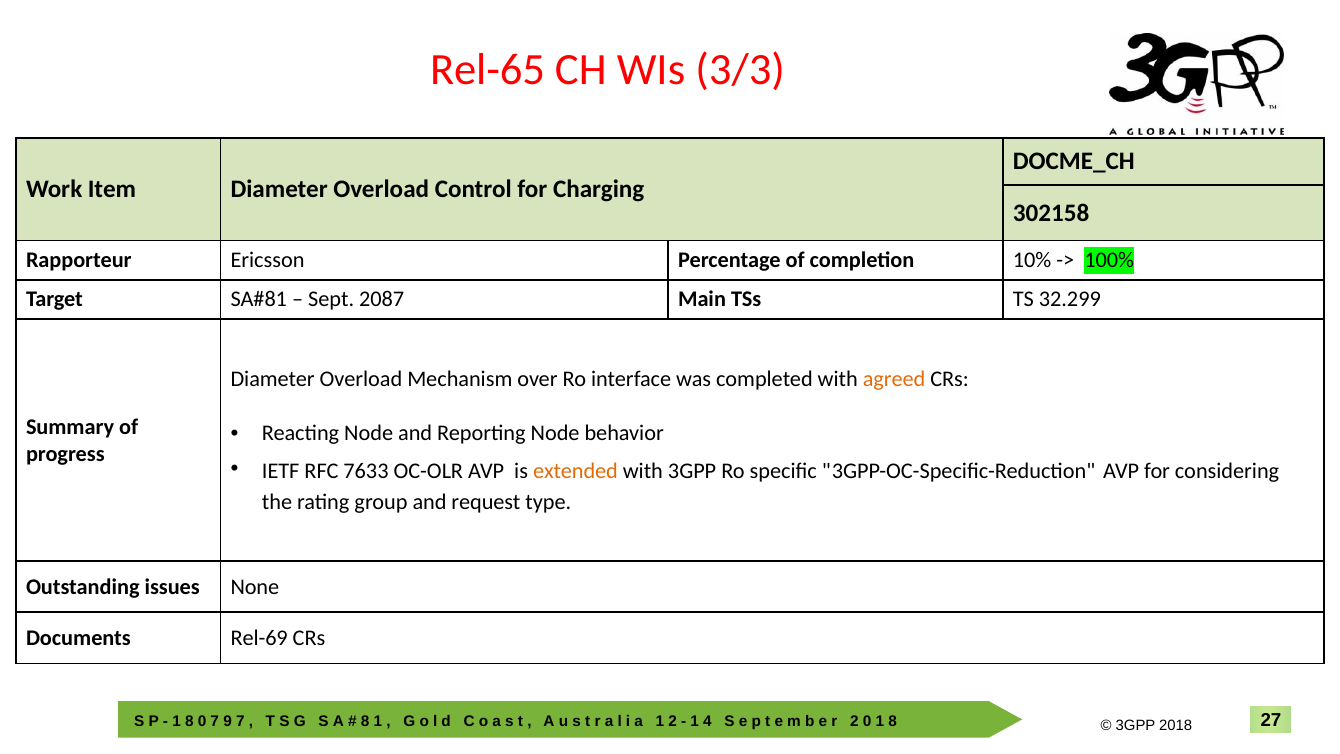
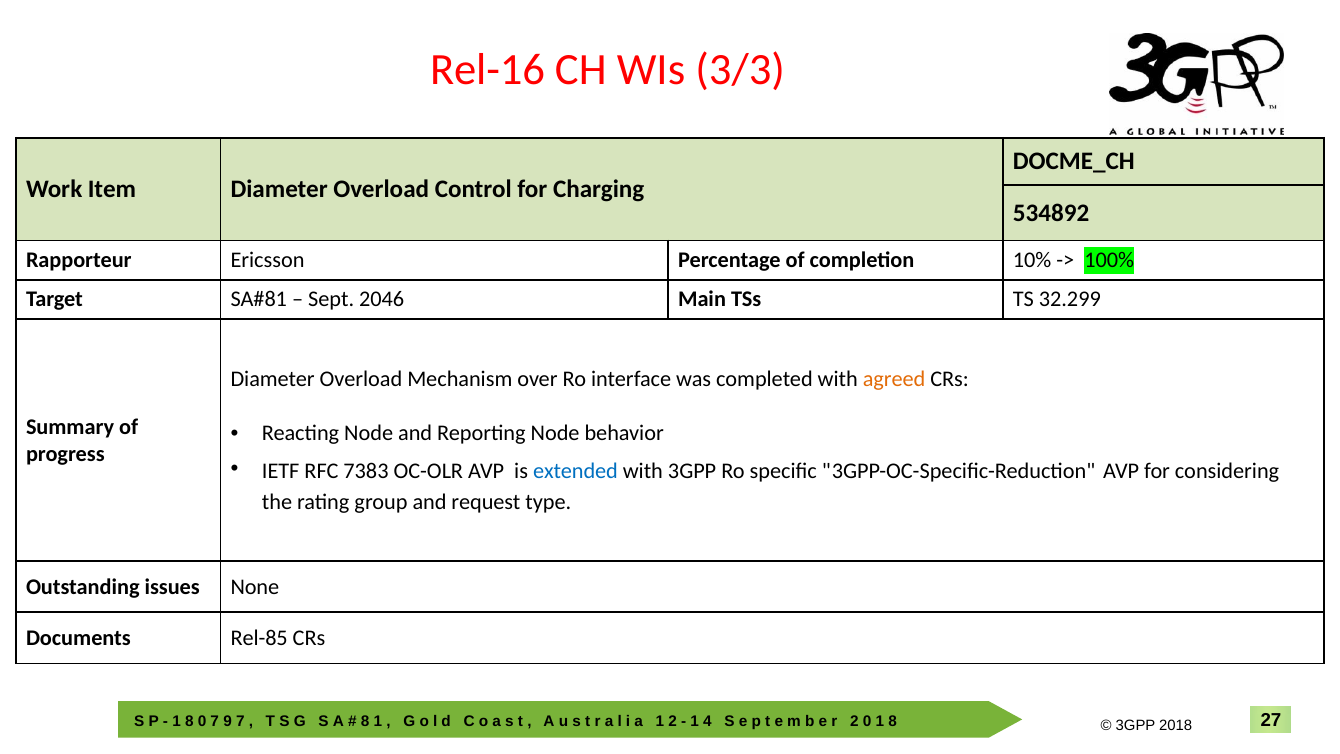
Rel-65: Rel-65 -> Rel-16 (487, 69)
302158: 302158 -> 534892 (1051, 213)
2087: 2087 -> 2046 (382, 300)
7633: 7633 -> 7383 (366, 471)
extended colour: orange -> blue (575, 471)
Rel-69: Rel-69 -> Rel-85 (259, 638)
